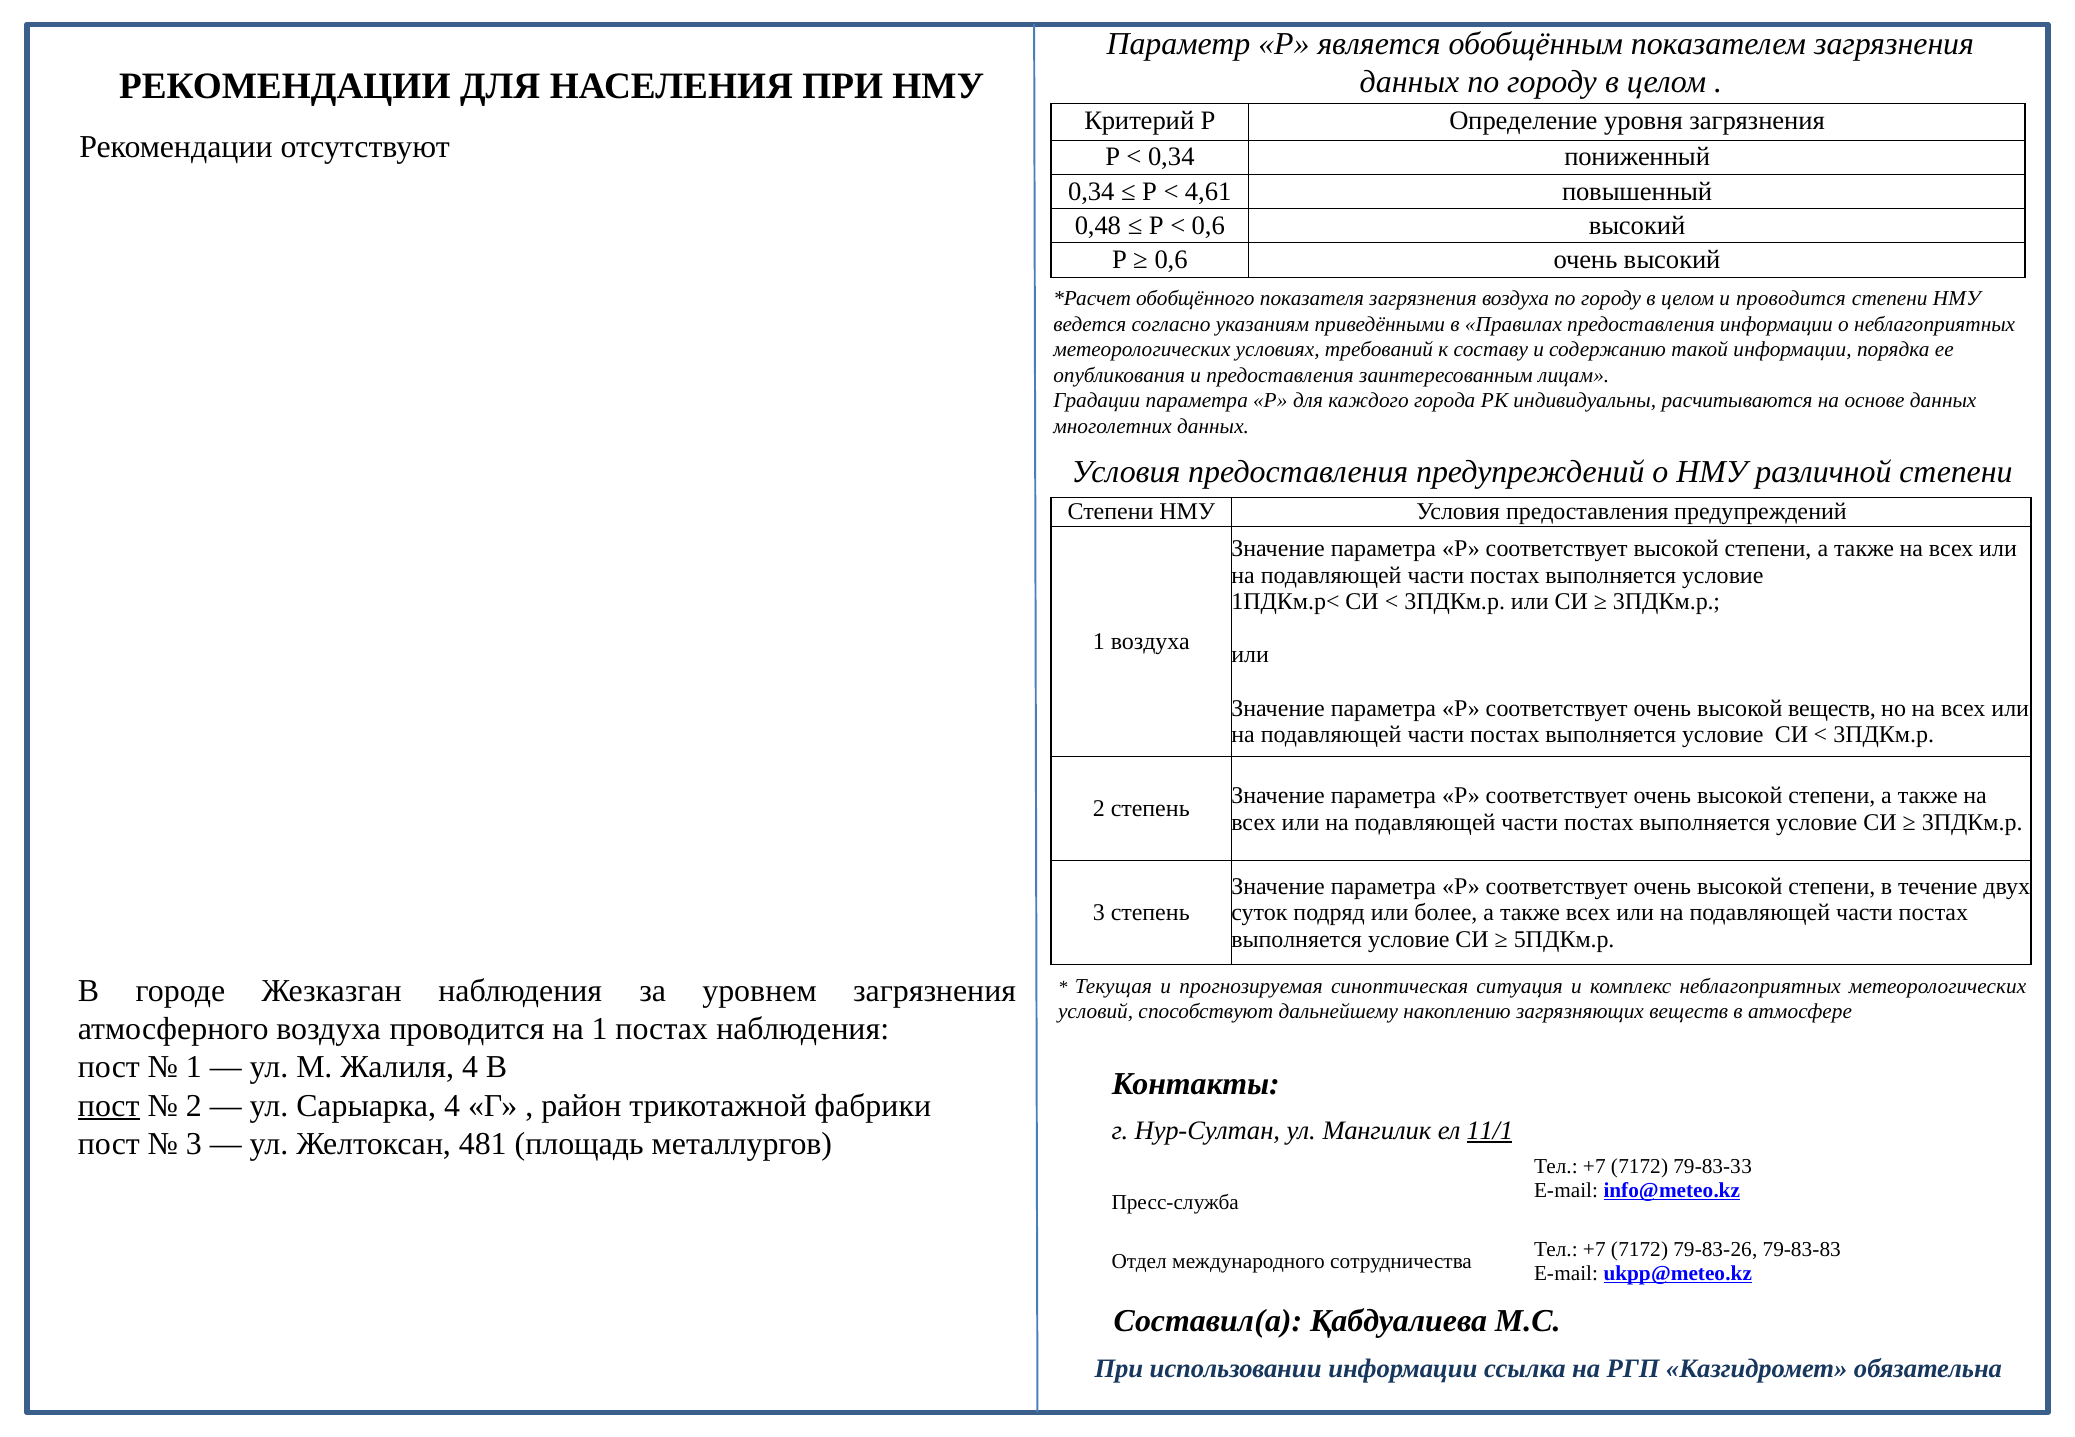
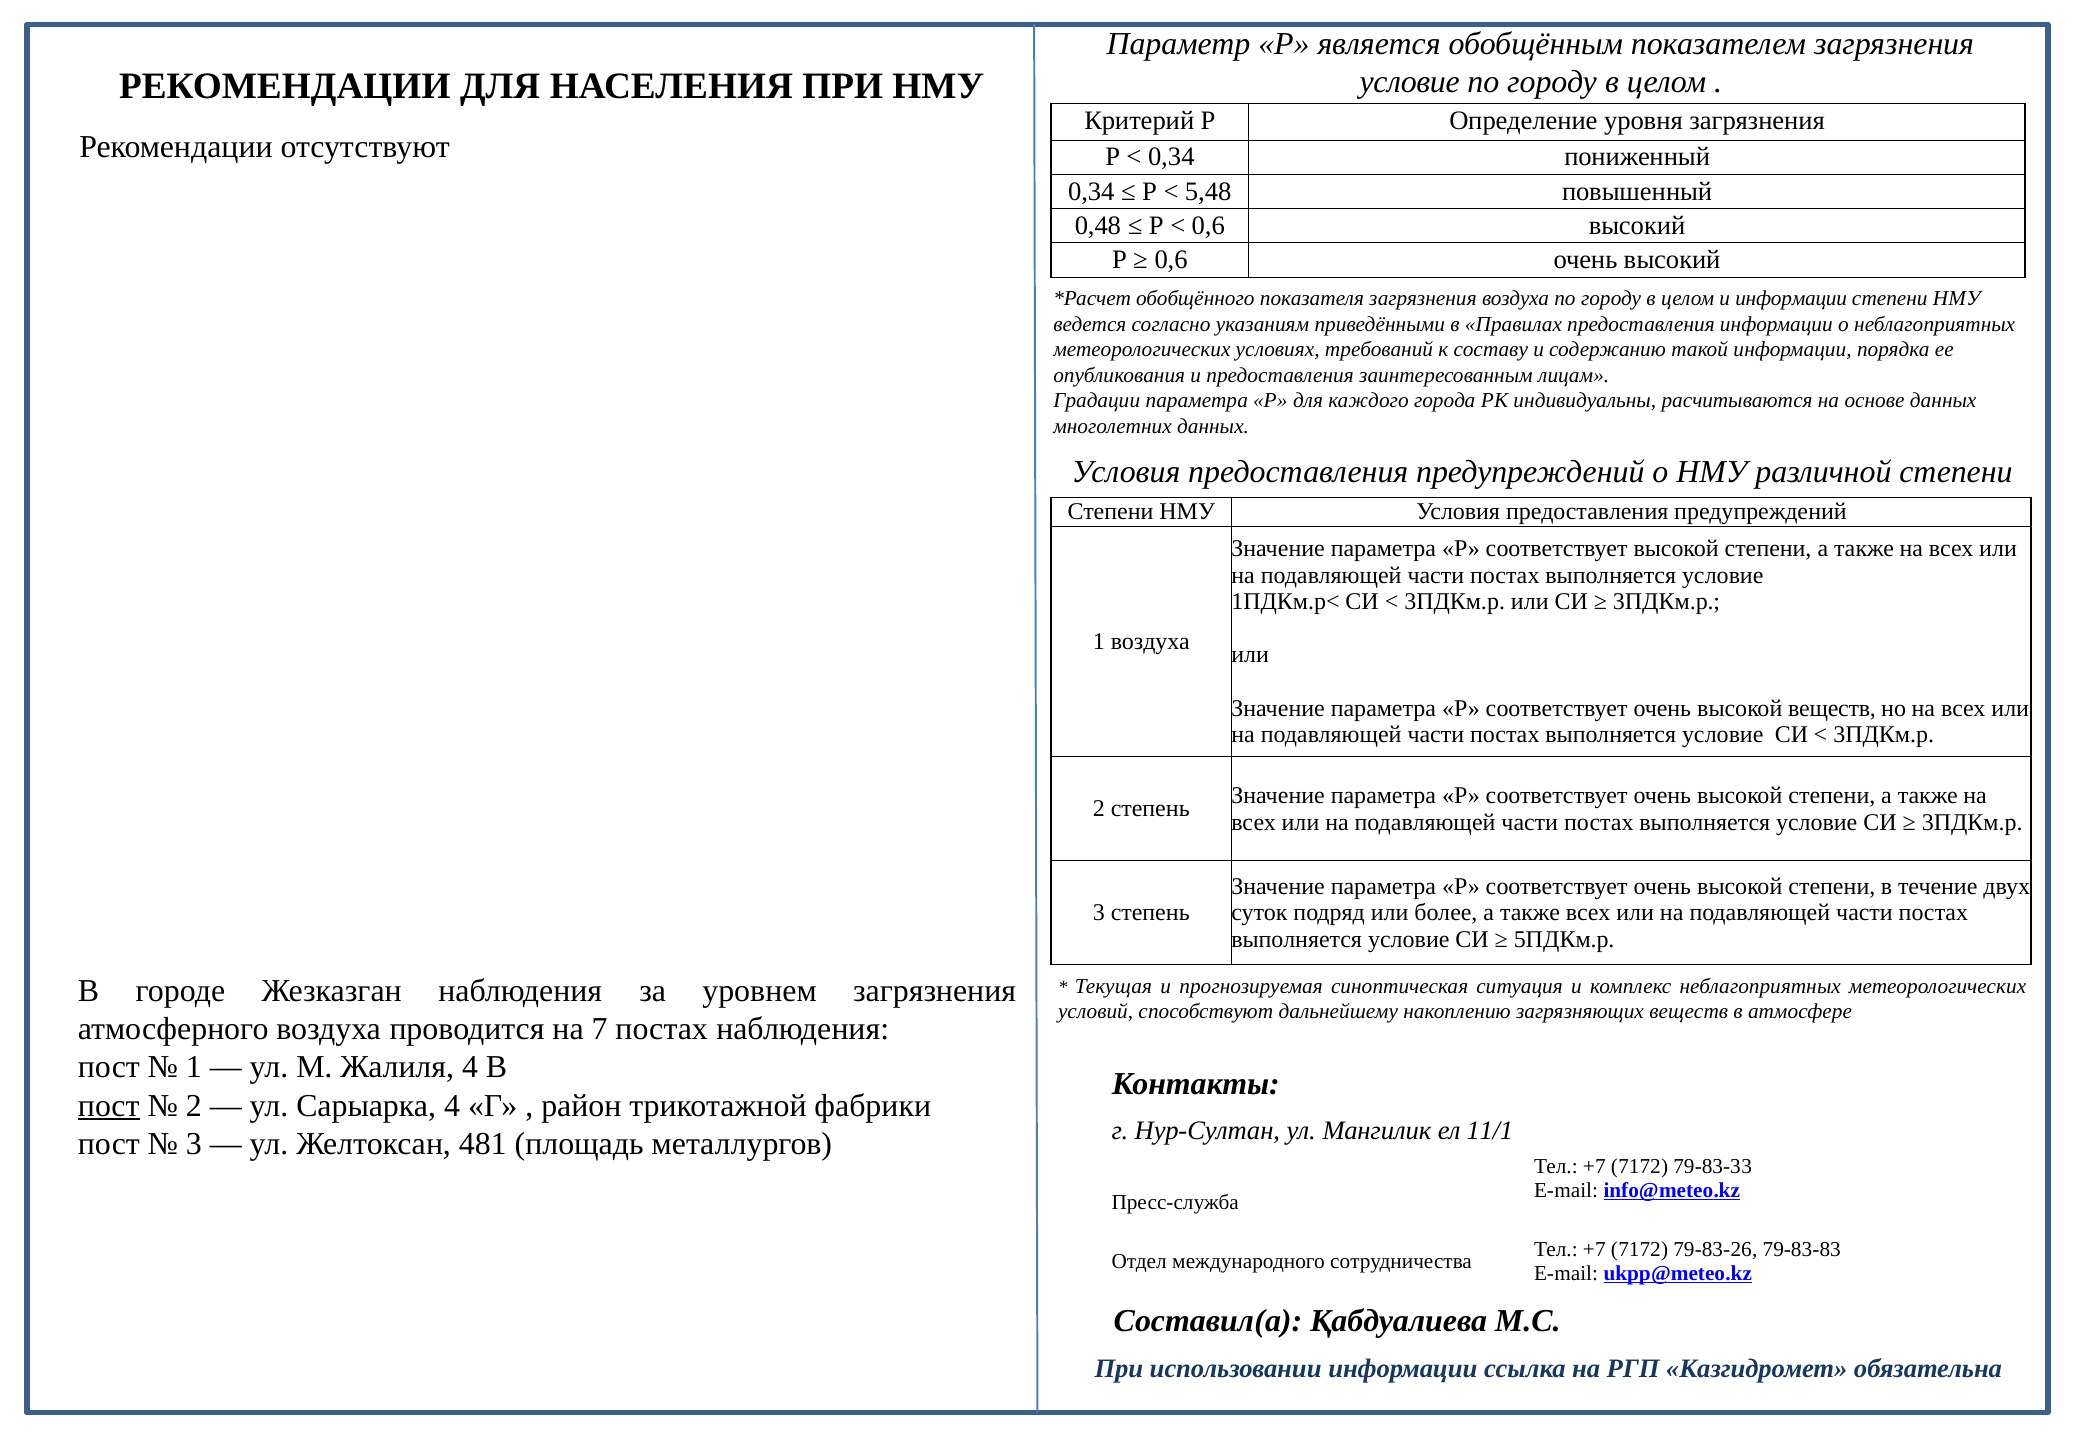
данных: данных -> условие (1410, 82)
4,61: 4,61 -> 5,48 (1208, 191)
и проводится: проводится -> информации (1791, 299)
на 1: 1 -> 7 (600, 1029)
11/1 underline: present -> none (1490, 1130)
